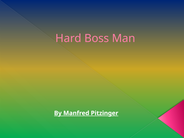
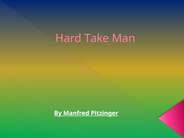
Boss: Boss -> Take (97, 38)
